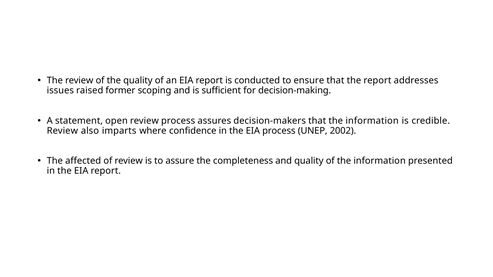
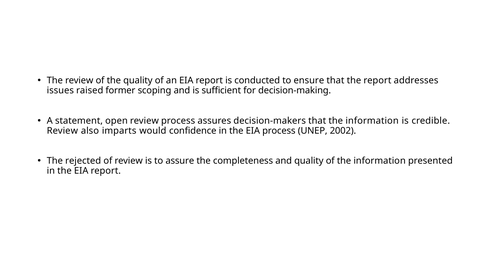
where: where -> would (153, 131)
affected: affected -> rejected (83, 161)
